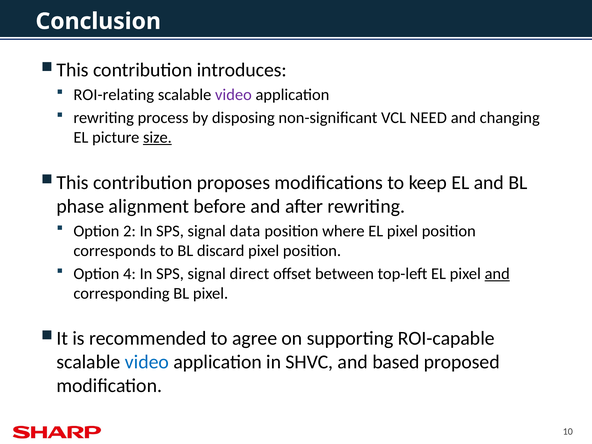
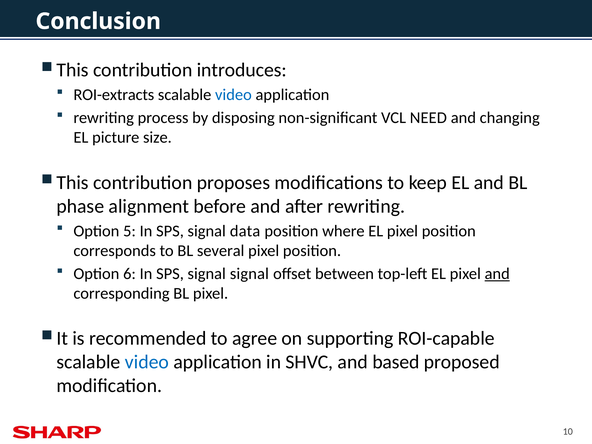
ROI-relating: ROI-relating -> ROI-extracts (114, 95)
video colour: purple -> blue (233, 95)
size underline: present -> none (157, 138)
2: 2 -> 5 (129, 231)
discard: discard -> several (221, 251)
4: 4 -> 6 (129, 274)
signal direct: direct -> signal (249, 274)
